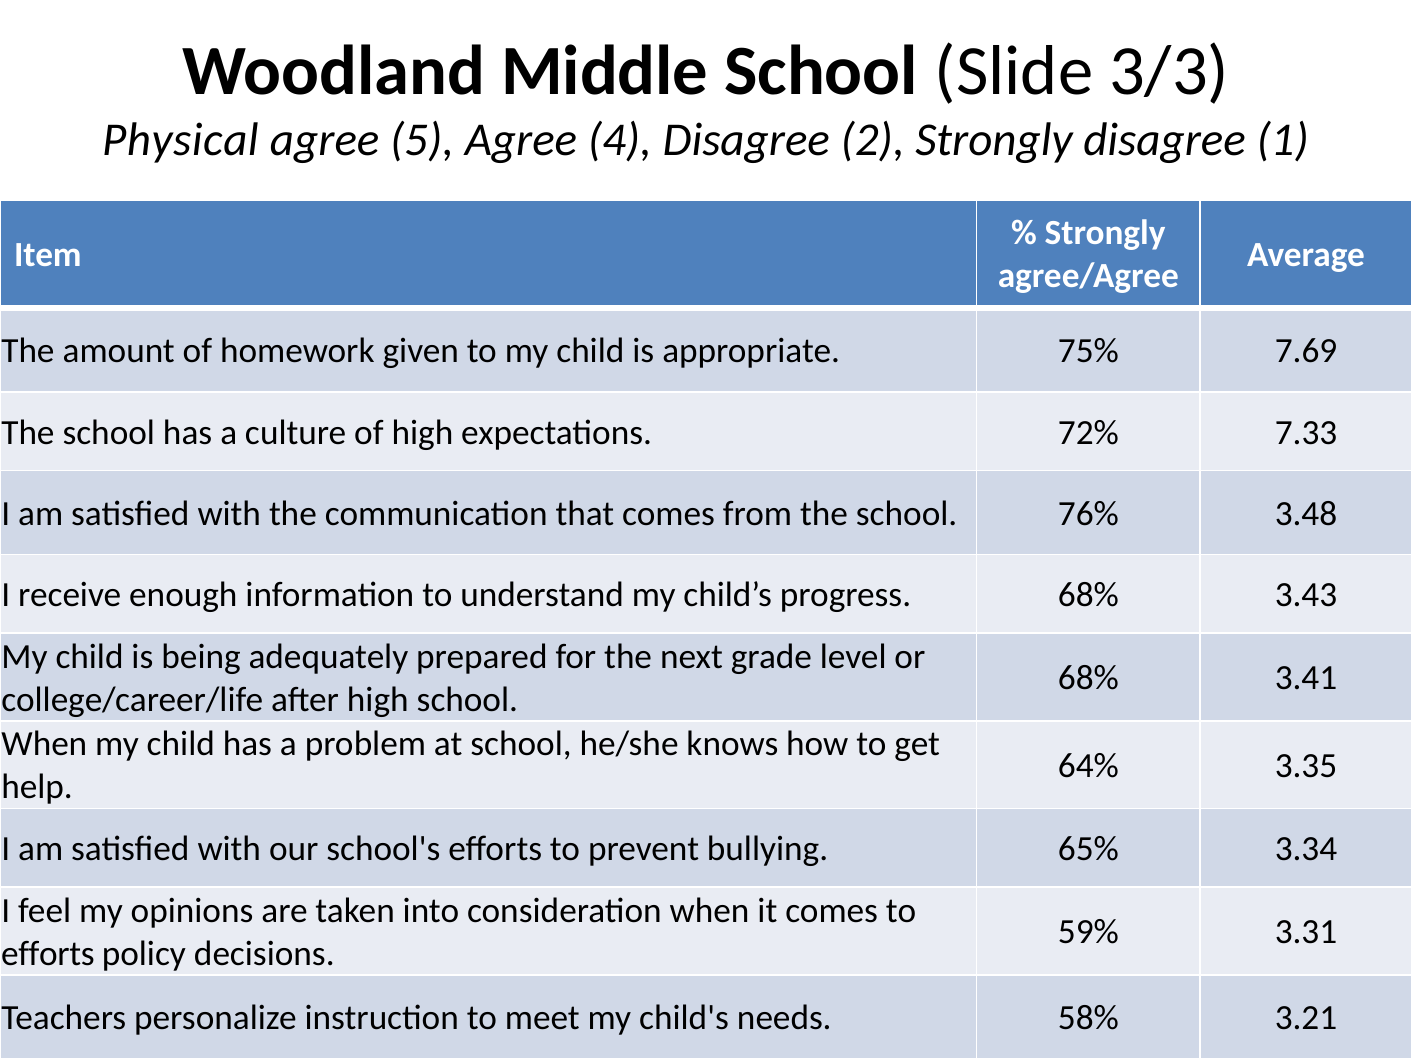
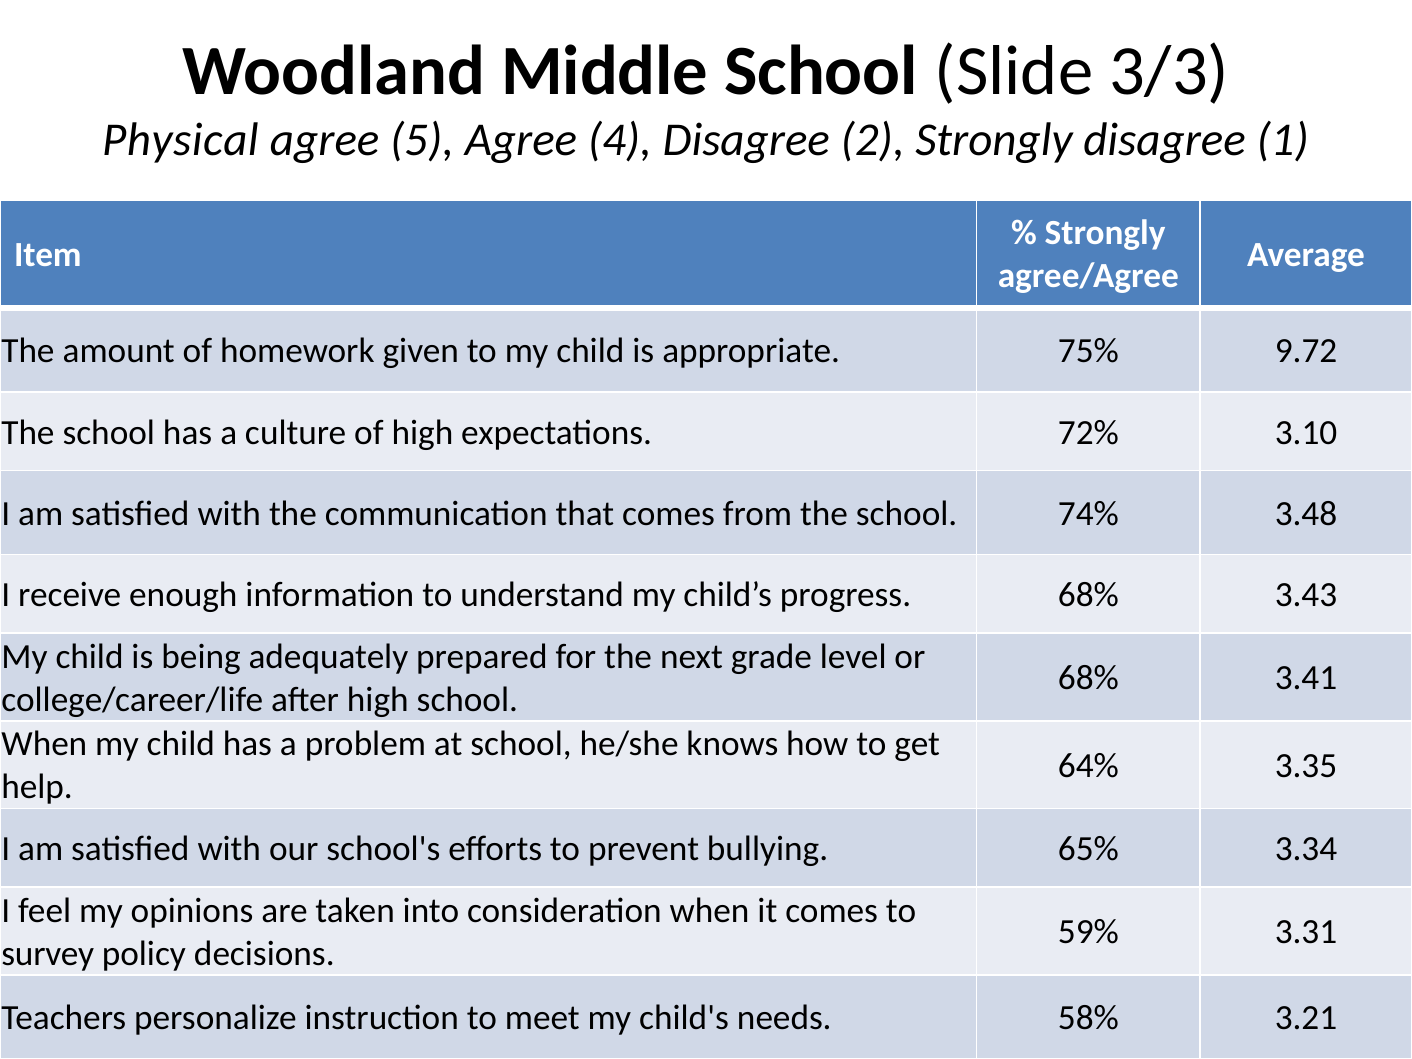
7.69: 7.69 -> 9.72 (1306, 351)
7.33: 7.33 -> 3.10 (1306, 432)
76%: 76% -> 74% (1088, 514)
efforts: efforts -> survey (48, 954)
